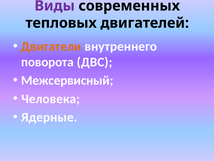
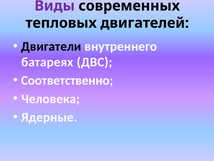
Двигатели colour: orange -> black (51, 46)
поворота: поворота -> батареях (47, 62)
Межсервисный: Межсервисный -> Соответственно (67, 80)
